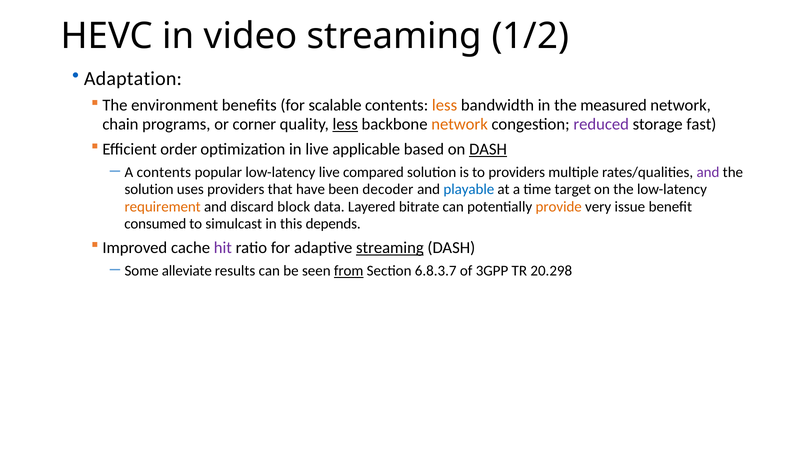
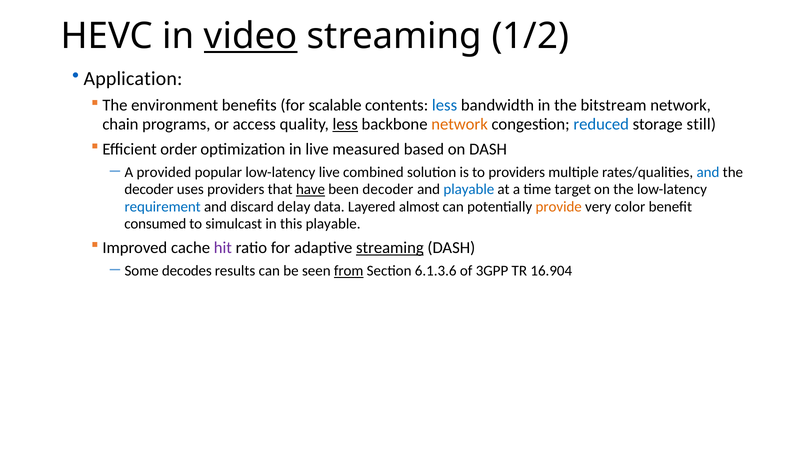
video underline: none -> present (251, 36)
Adaptation: Adaptation -> Application (133, 78)
less colour: orange -> blue (445, 105)
measured: measured -> bitstream (613, 105)
corner: corner -> access (254, 124)
reduced colour: purple -> blue (601, 124)
fast: fast -> still (701, 124)
applicable: applicable -> measured (366, 149)
DASH underline: present -> none (488, 149)
A contents: contents -> provided (164, 172)
compared: compared -> combined (373, 172)
and colour: purple -> blue (708, 172)
solution: solution -> decoder (149, 189)
have underline: none -> present (310, 189)
requirement colour: orange -> blue (163, 206)
block: block -> delay (294, 206)
bitrate: bitrate -> almost (419, 206)
issue: issue -> color (630, 206)
this depends: depends -> playable (333, 223)
alleviate: alleviate -> decodes (187, 271)
6.8.3.7: 6.8.3.7 -> 6.1.3.6 (436, 271)
20.298: 20.298 -> 16.904 (551, 271)
